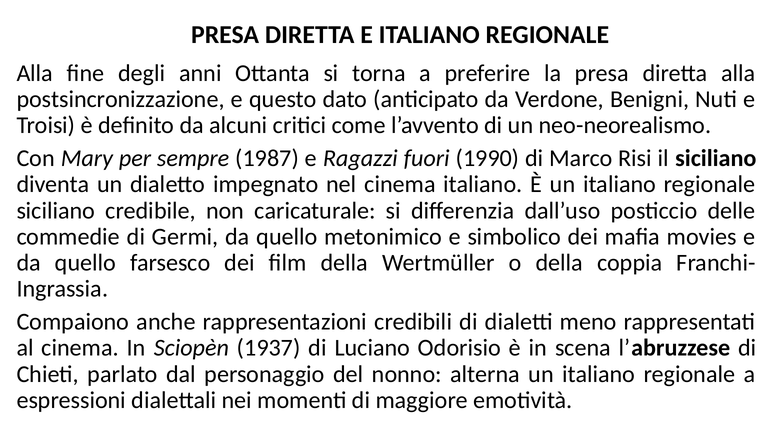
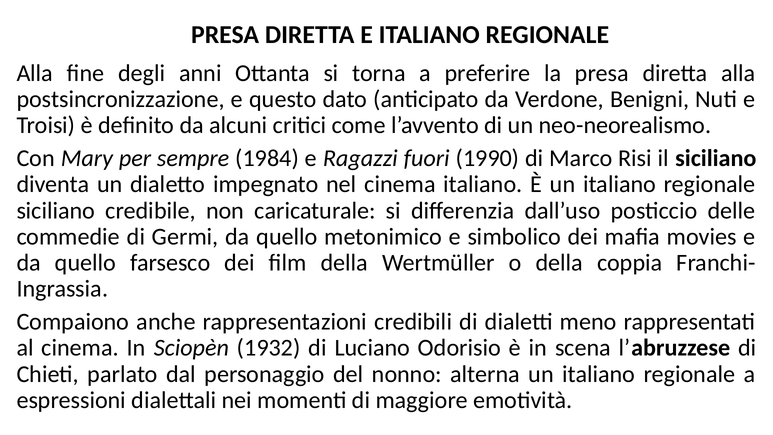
1987: 1987 -> 1984 (267, 158)
1937: 1937 -> 1932 (269, 348)
